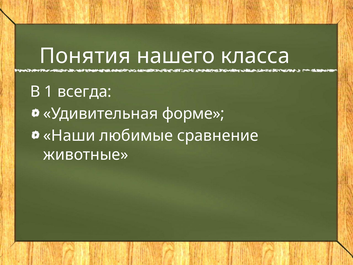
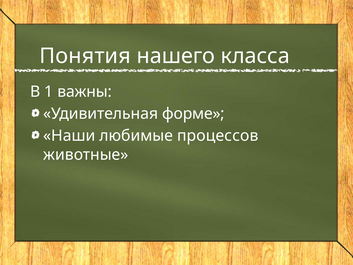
всегда: всегда -> важны (85, 92)
сравнение: сравнение -> процессов (218, 136)
